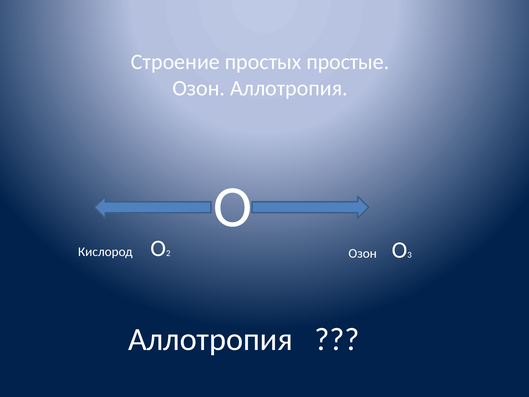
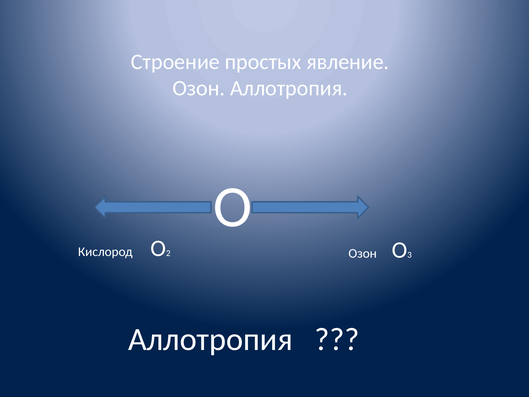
простые: простые -> явление (348, 62)
